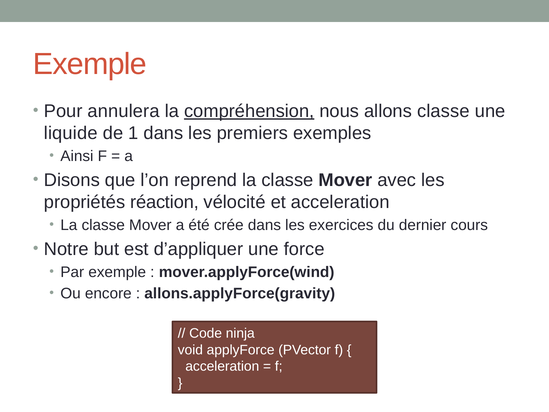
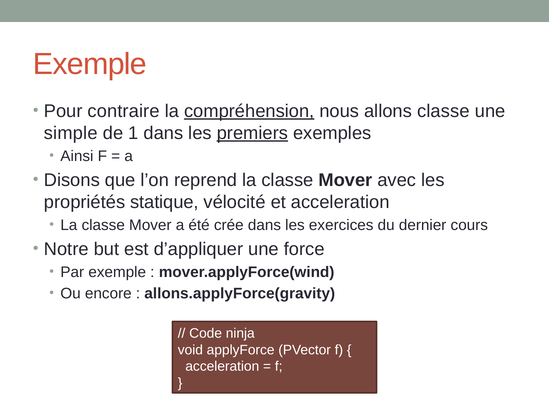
annulera: annulera -> contraire (124, 111)
liquide: liquide -> simple (71, 133)
premiers underline: none -> present (252, 133)
réaction: réaction -> statique (164, 202)
